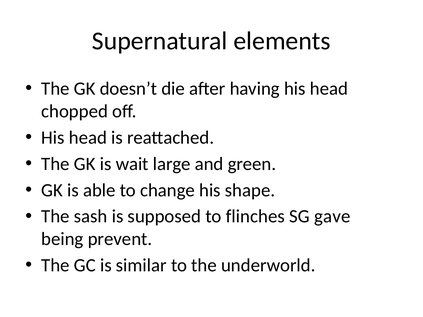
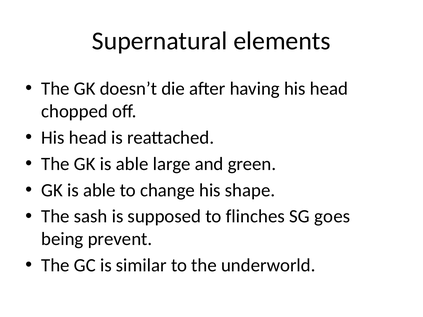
The GK is wait: wait -> able (132, 164)
gave: gave -> goes (332, 217)
